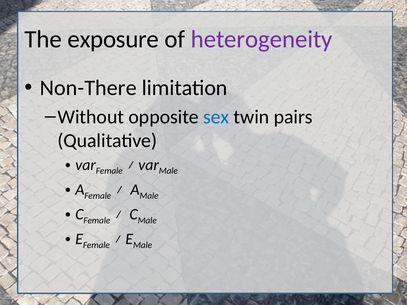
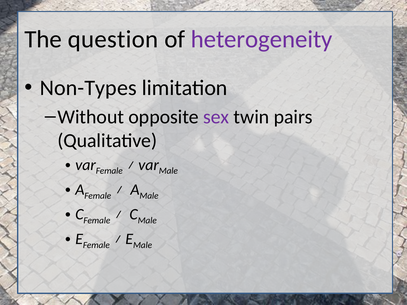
exposure: exposure -> question (113, 39)
Non-There: Non-There -> Non-Types (88, 88)
sex colour: blue -> purple (216, 117)
